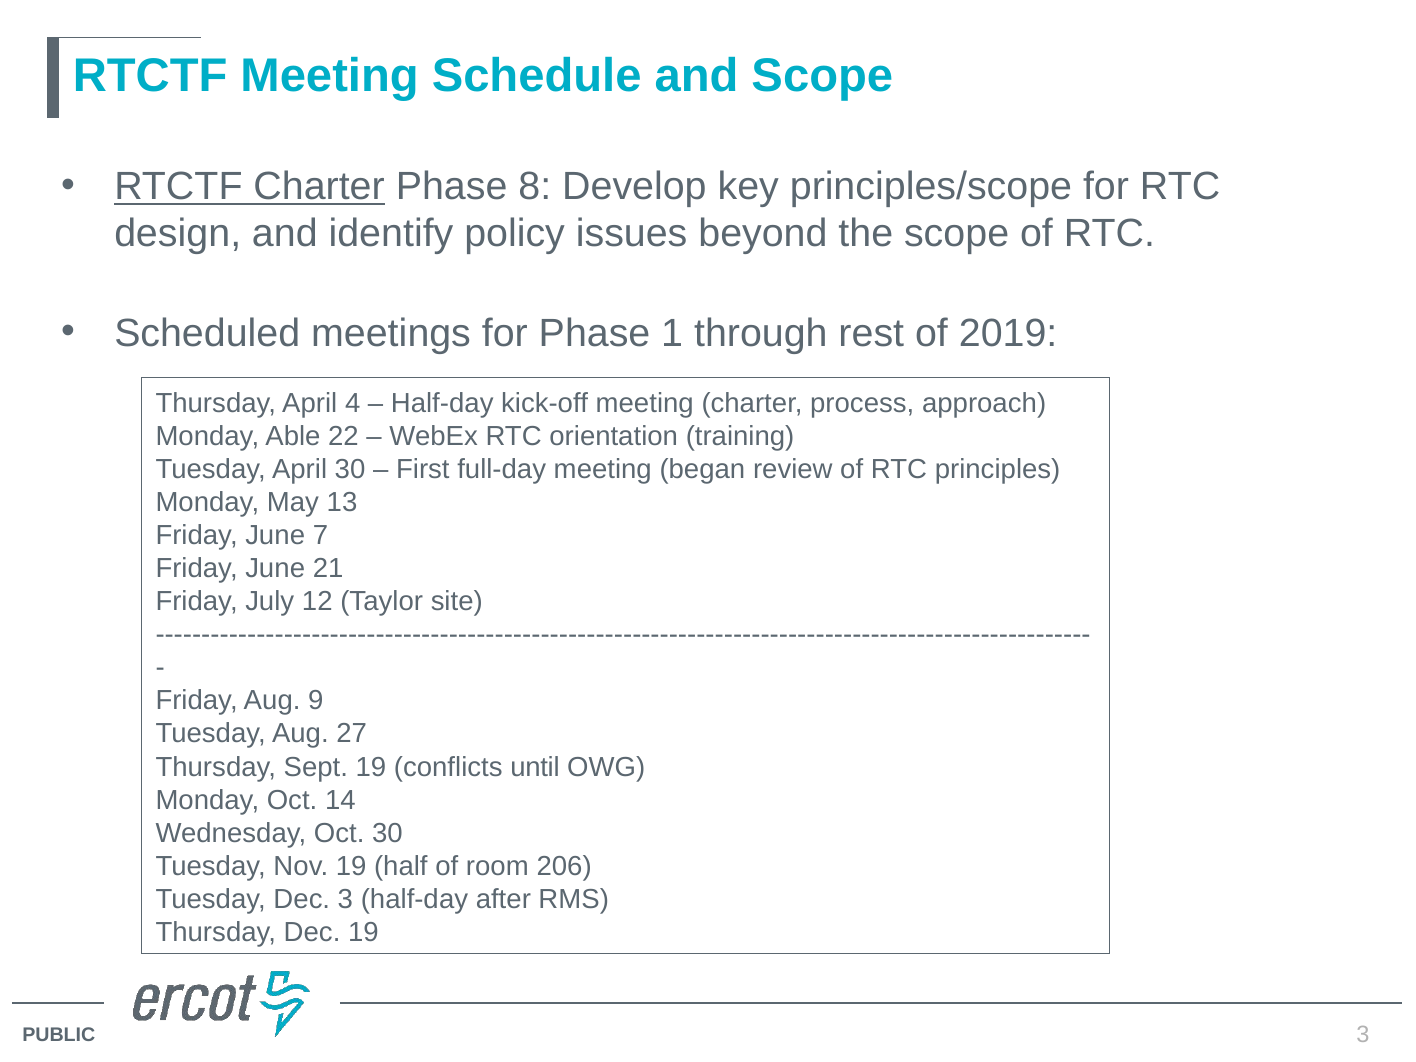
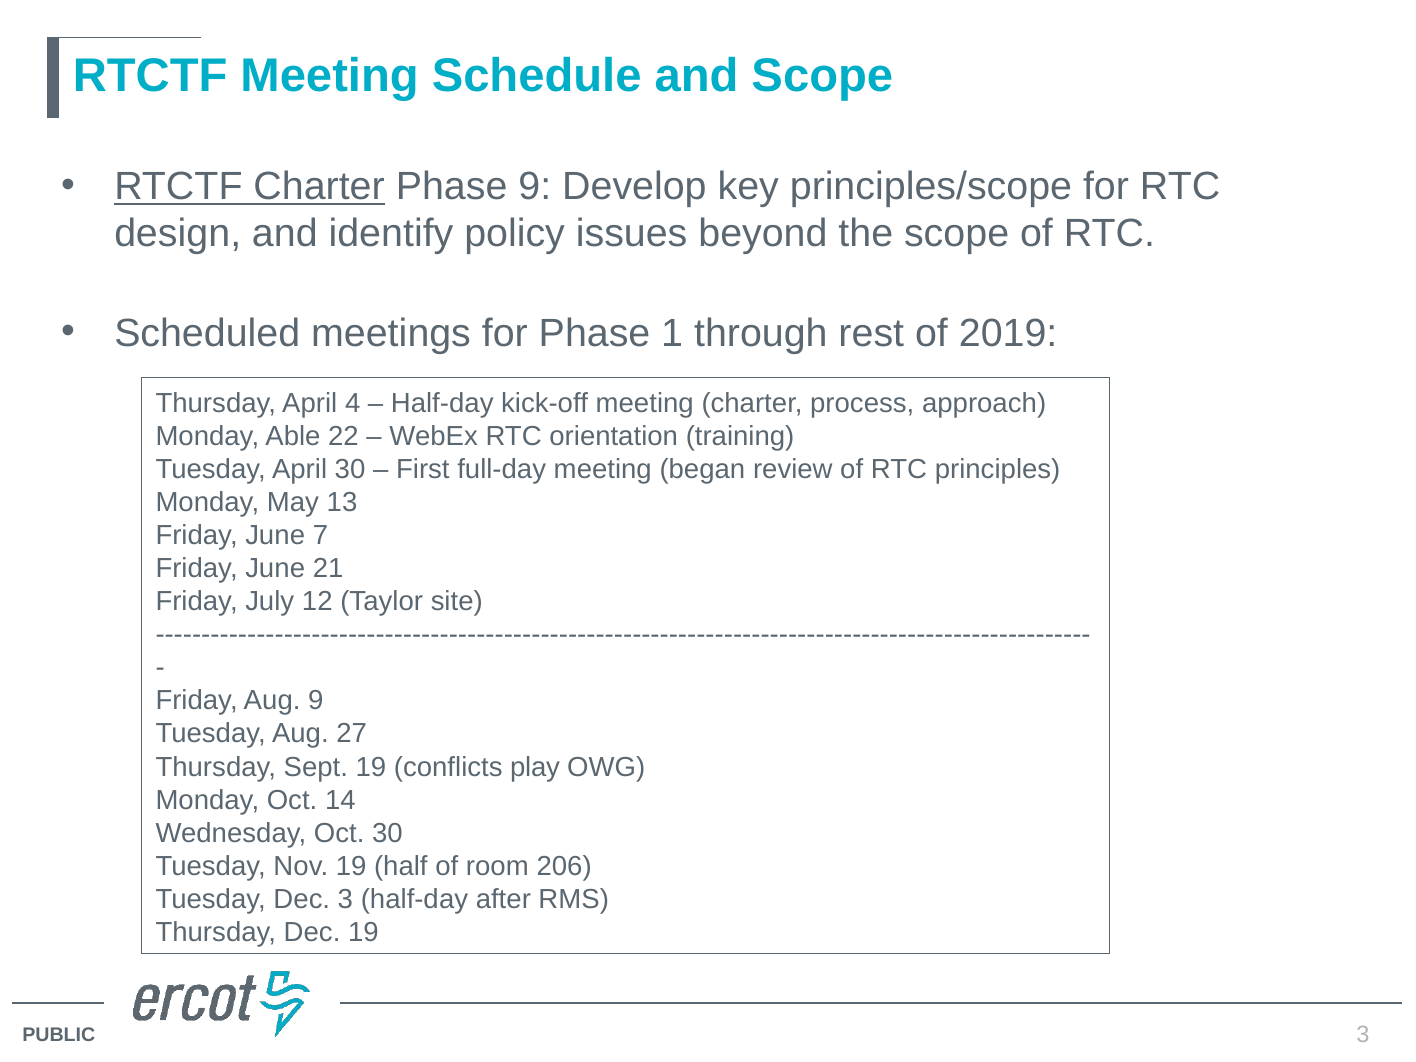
Phase 8: 8 -> 9 (535, 187)
until: until -> play (535, 767)
